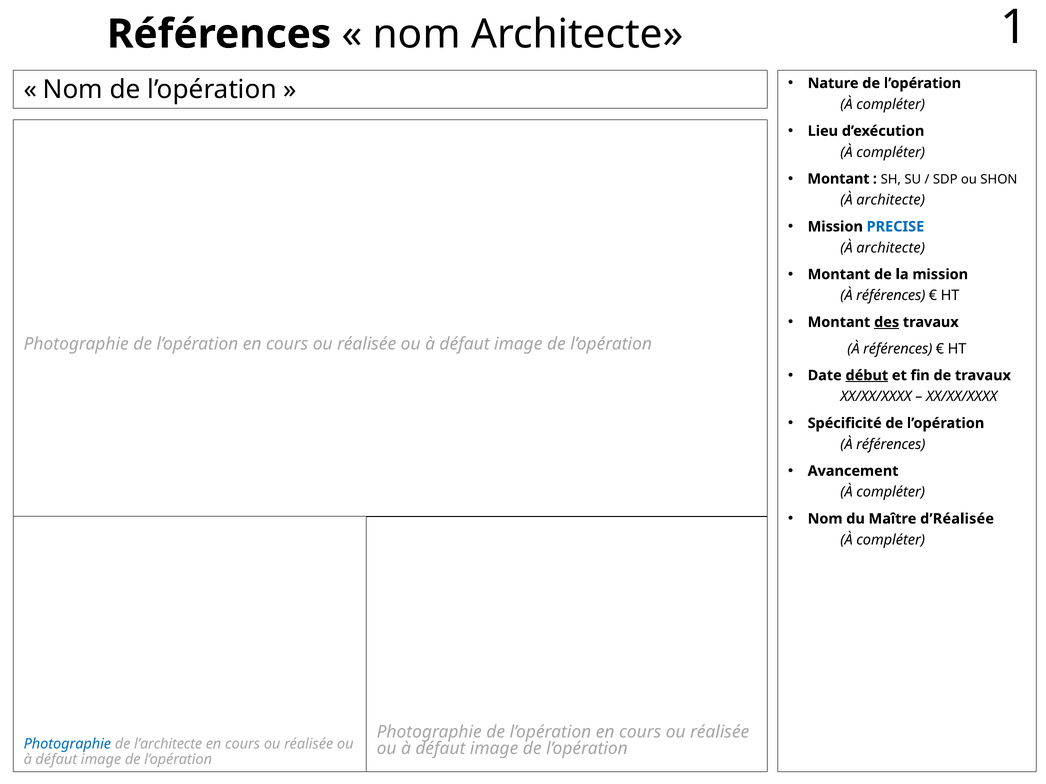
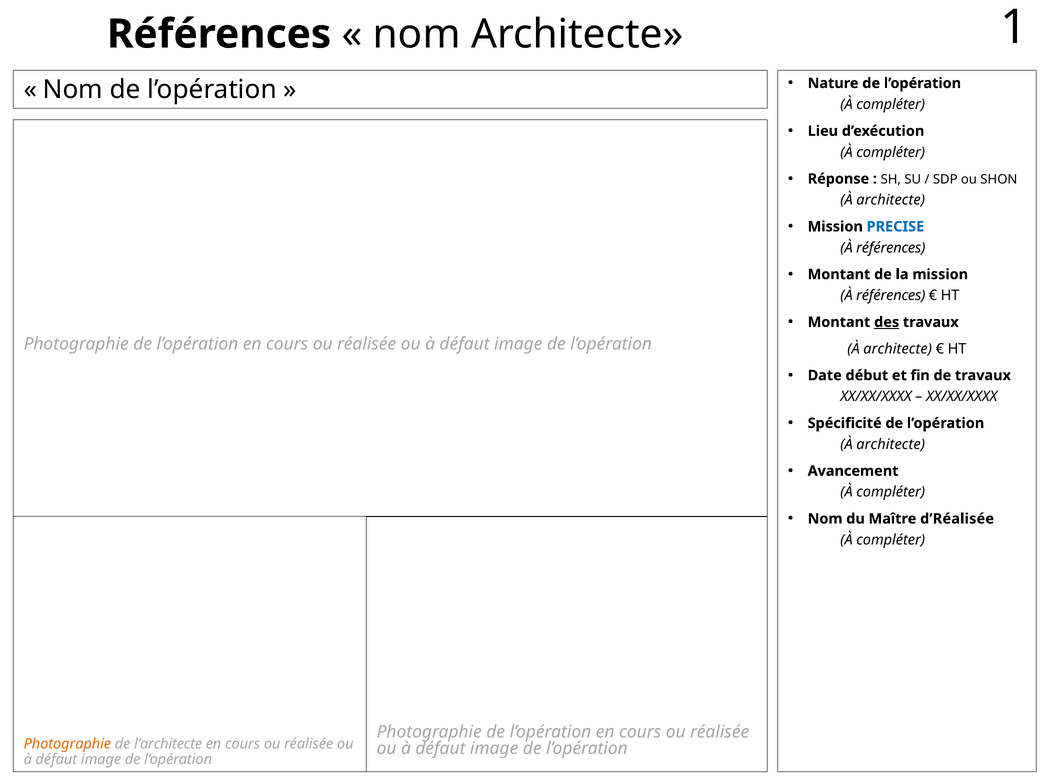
Montant: Montant -> Réponse (838, 179)
architecte: architecte -> références (891, 248)
références: références -> architecte (898, 349)
début underline: present -> none (867, 376)
références: références -> architecte (891, 445)
Photographie colour: blue -> orange (67, 744)
